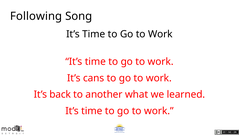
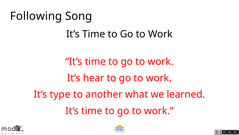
cans: cans -> hear (94, 78)
back: back -> type (60, 94)
